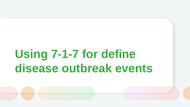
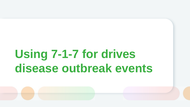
define: define -> drives (118, 54)
